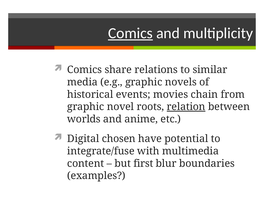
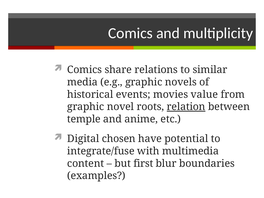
Comics underline: present -> none (130, 33)
chain: chain -> value (204, 94)
worlds: worlds -> temple (84, 119)
